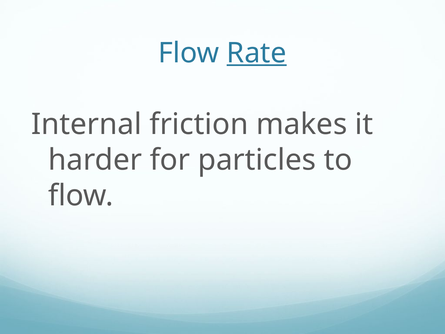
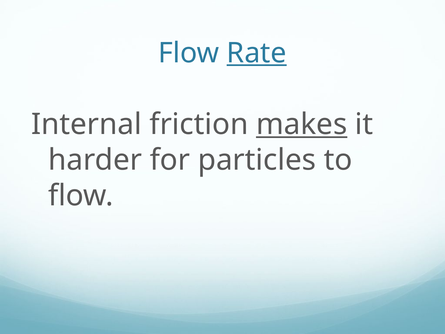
makes underline: none -> present (302, 124)
